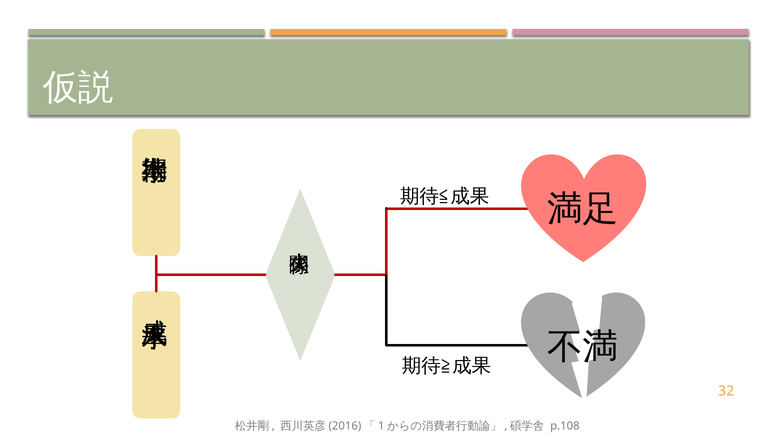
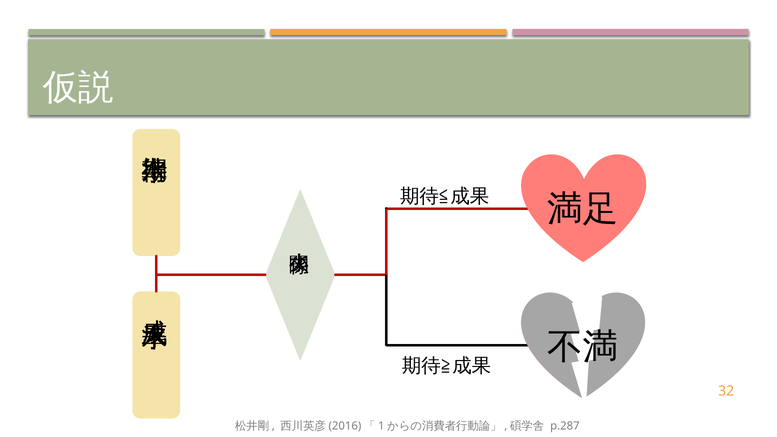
p.108: p.108 -> p.287 (565, 426)
